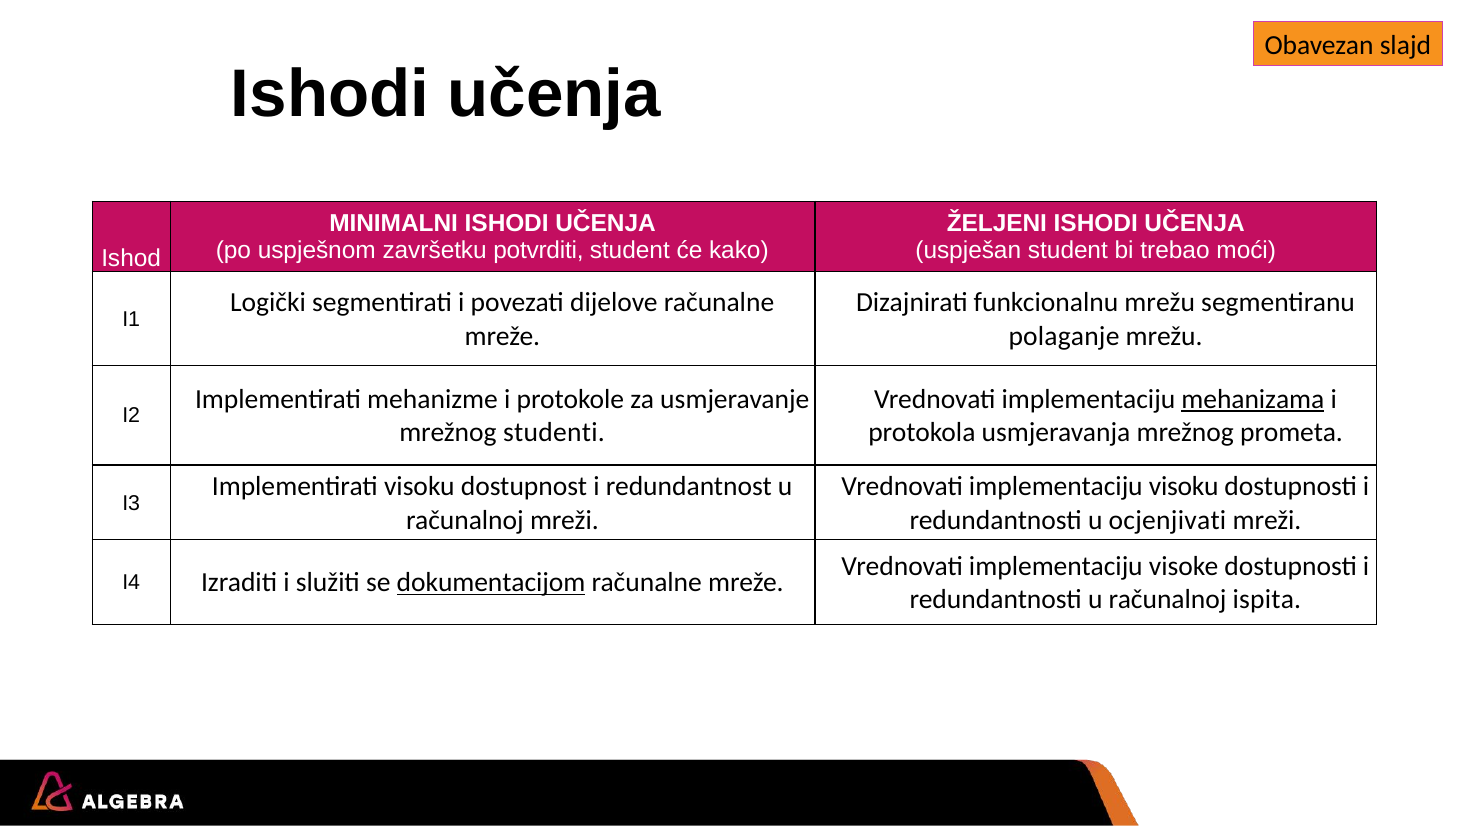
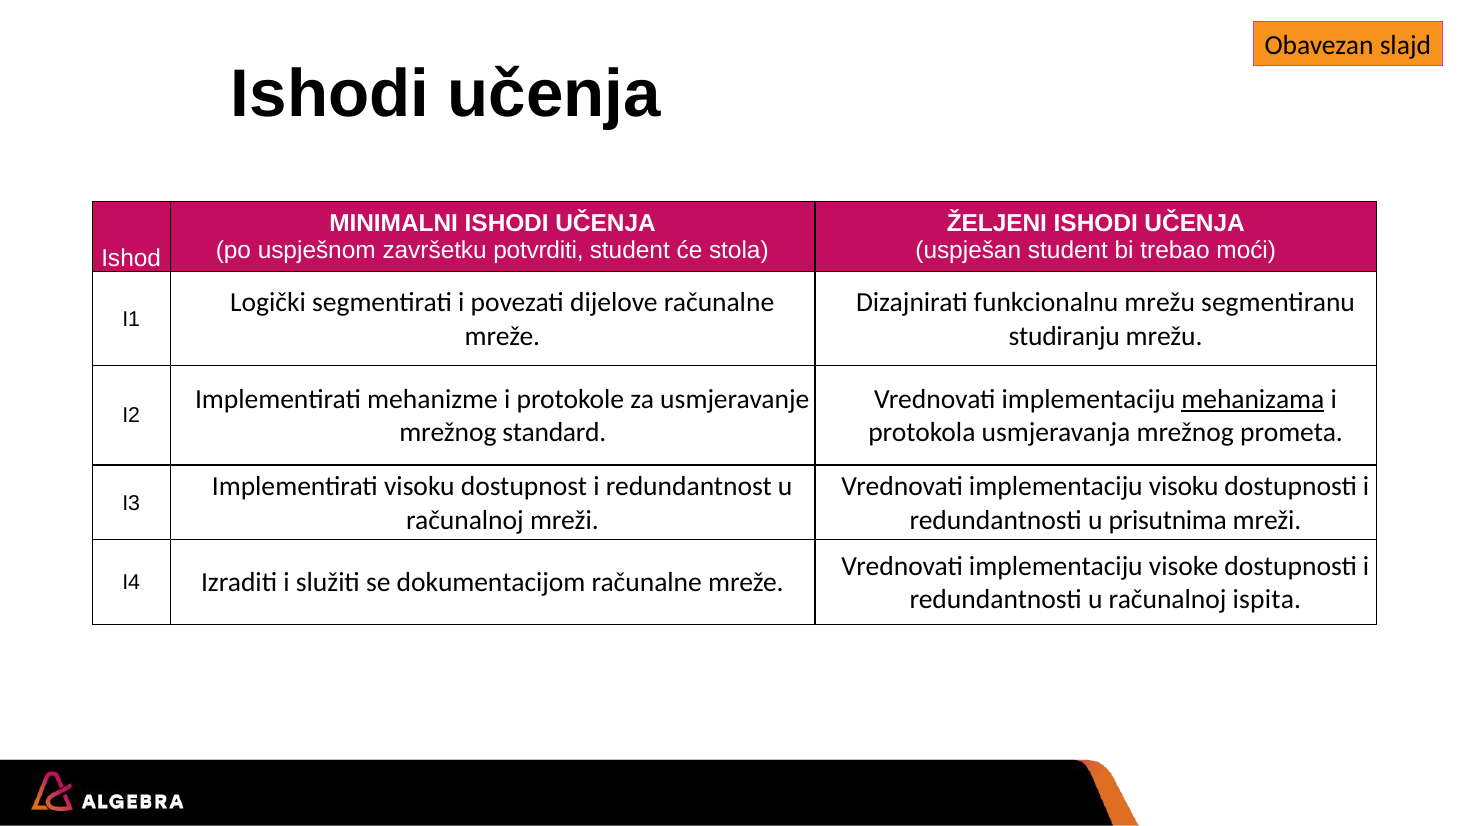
kako: kako -> stola (739, 251)
polaganje: polaganje -> studiranju (1064, 336)
studenti: studenti -> standard (554, 433)
ocjenjivati: ocjenjivati -> prisutnima (1168, 520)
dokumentacijom underline: present -> none (491, 583)
